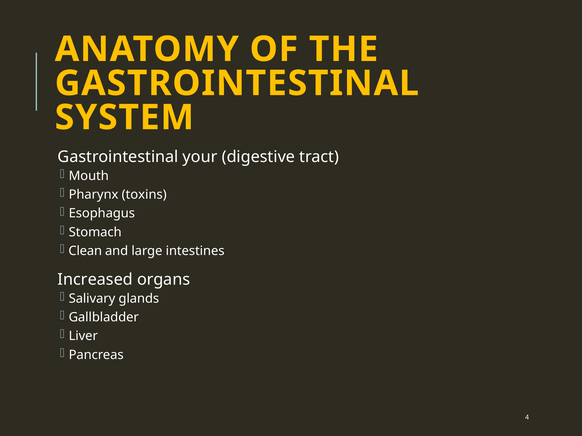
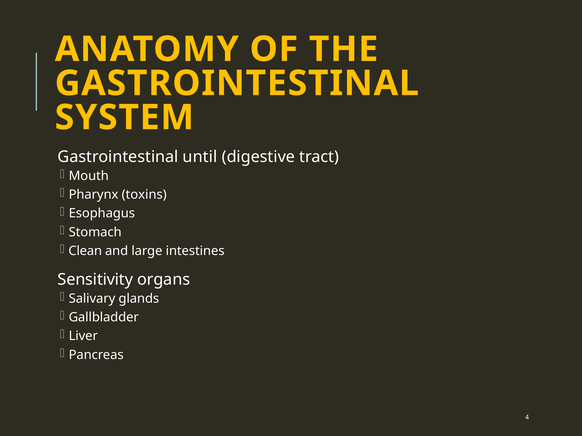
your: your -> until (200, 157)
Increased: Increased -> Sensitivity (95, 280)
